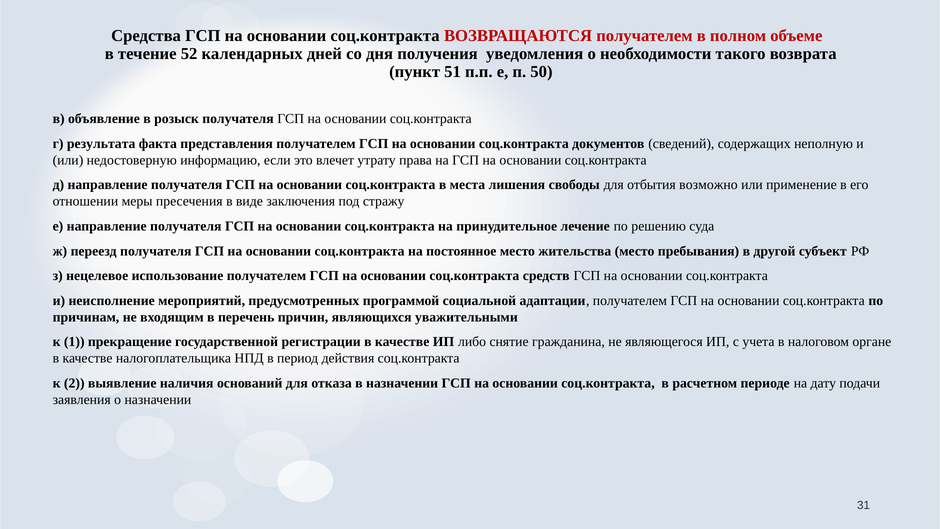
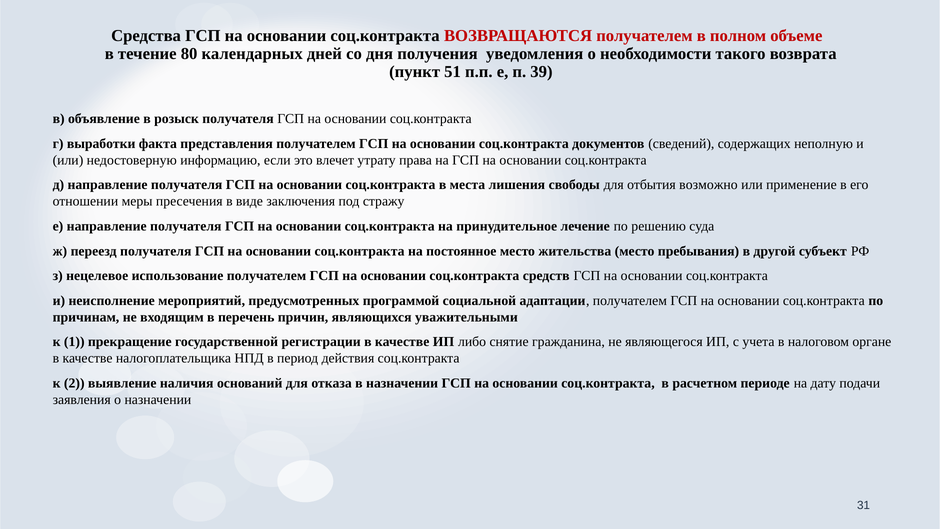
52: 52 -> 80 (189, 54)
50: 50 -> 39 (541, 72)
результата: результата -> выработки (101, 144)
